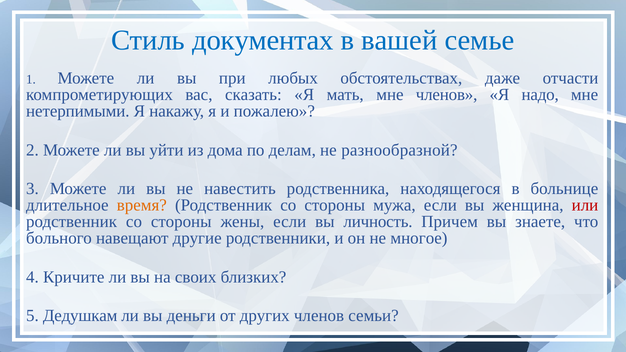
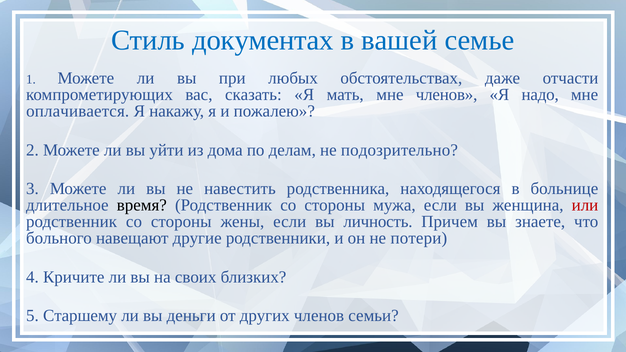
нетерпимыми: нетерпимыми -> оплачивается (78, 111)
разнообразной: разнообразной -> подозрительно (399, 150)
время colour: orange -> black (142, 205)
многое: многое -> потери (419, 238)
Дедушкам: Дедушкам -> Старшему (80, 316)
